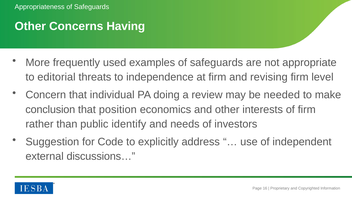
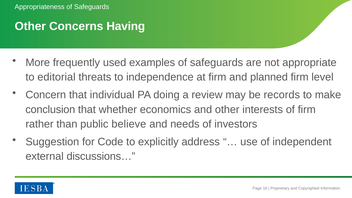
revising: revising -> planned (269, 77)
needed: needed -> records (282, 95)
position: position -> whether (118, 109)
identify: identify -> believe (129, 124)
